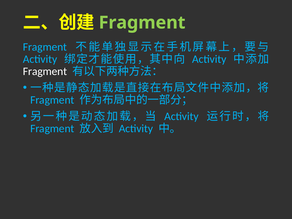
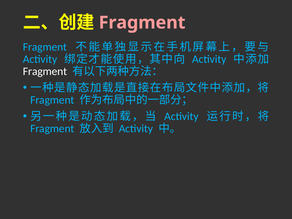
Fragment colour: light green -> pink (142, 23)
